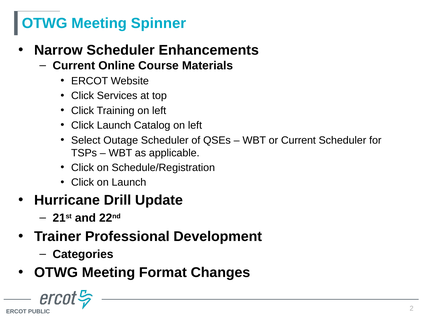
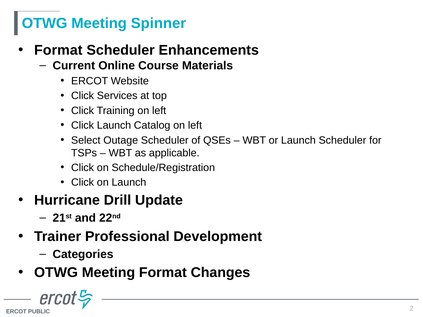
Narrow: Narrow -> Format (58, 50)
or Current: Current -> Launch (298, 140)
